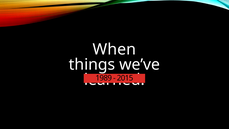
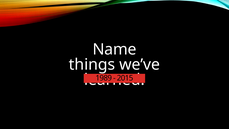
When: When -> Name (114, 49)
